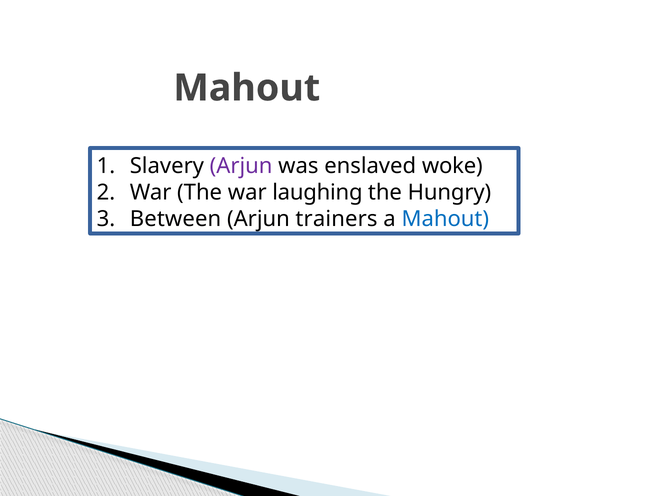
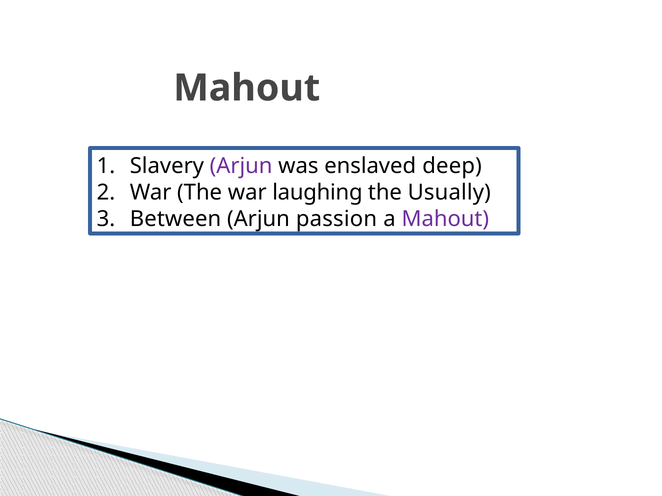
woke: woke -> deep (452, 166)
Hungry: Hungry -> Usually (449, 193)
trainers: trainers -> passion (336, 219)
Mahout colour: blue -> purple (445, 219)
